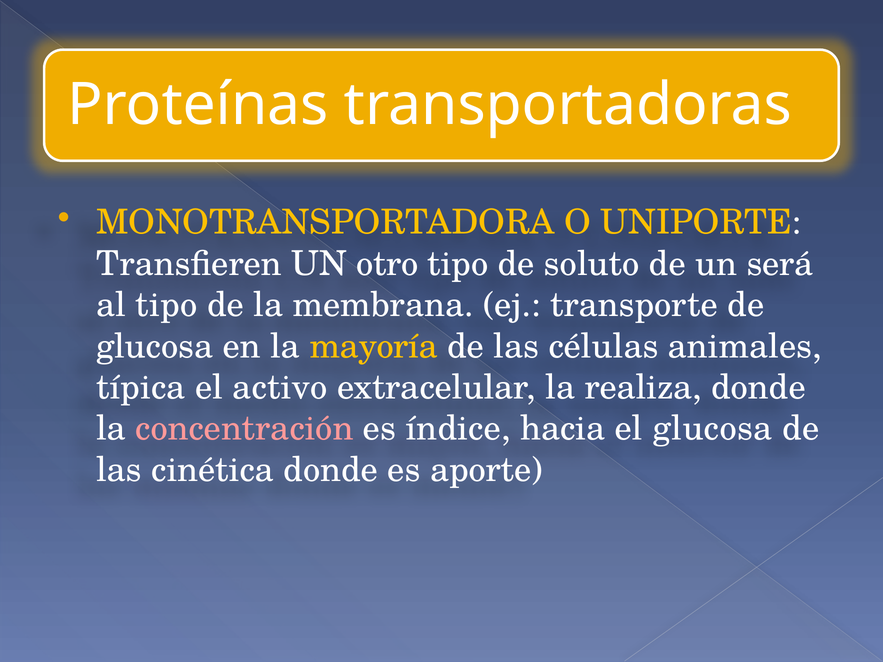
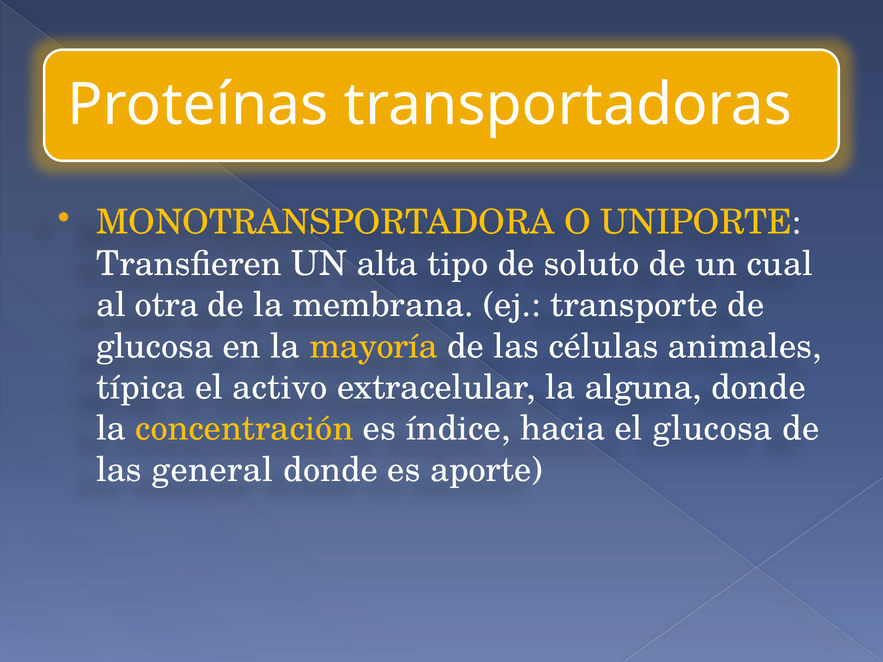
otro: otro -> alta (387, 264)
será: será -> cual (780, 264)
al tipo: tipo -> otra (167, 305)
realiza: realiza -> alguna (643, 388)
concentración colour: pink -> yellow (245, 429)
cinética: cinética -> general (212, 470)
